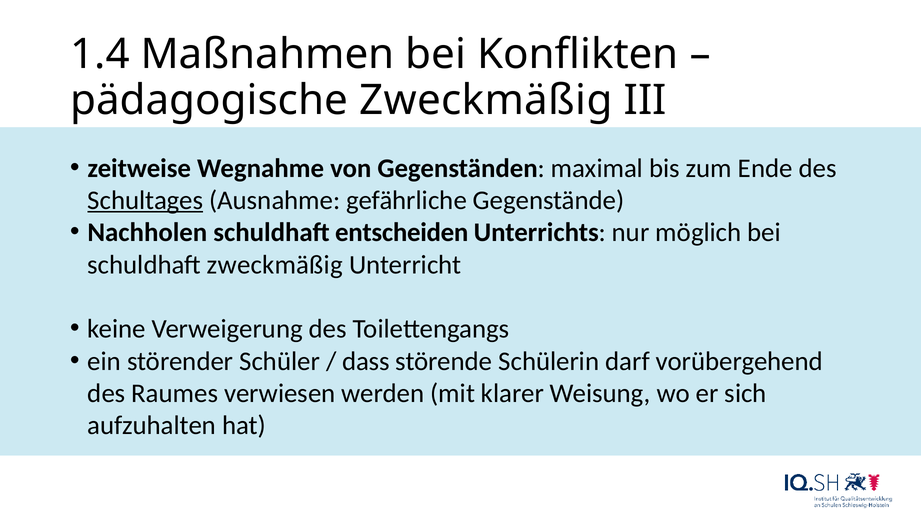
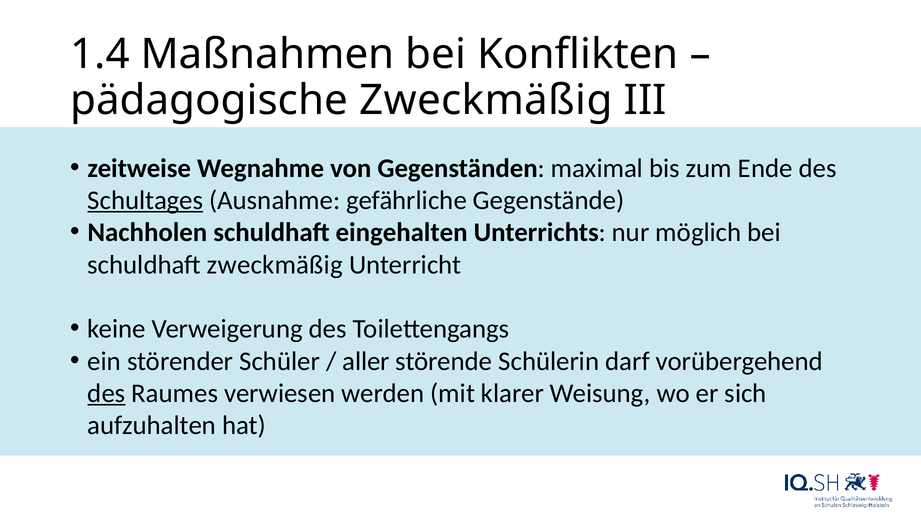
entscheiden: entscheiden -> eingehalten (402, 233)
dass: dass -> aller (366, 361)
des underline: none -> present (106, 393)
